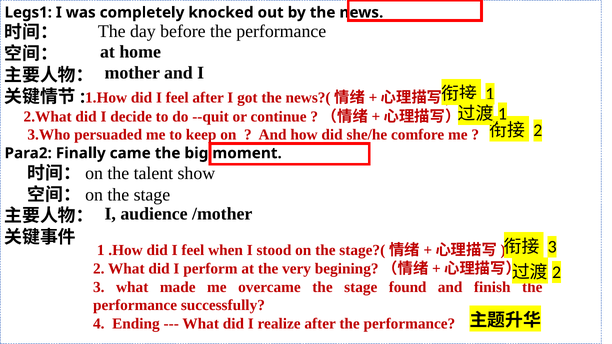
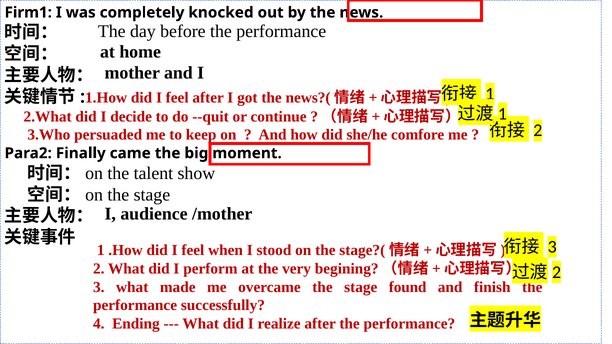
Legs1: Legs1 -> Firm1 (28, 12)
